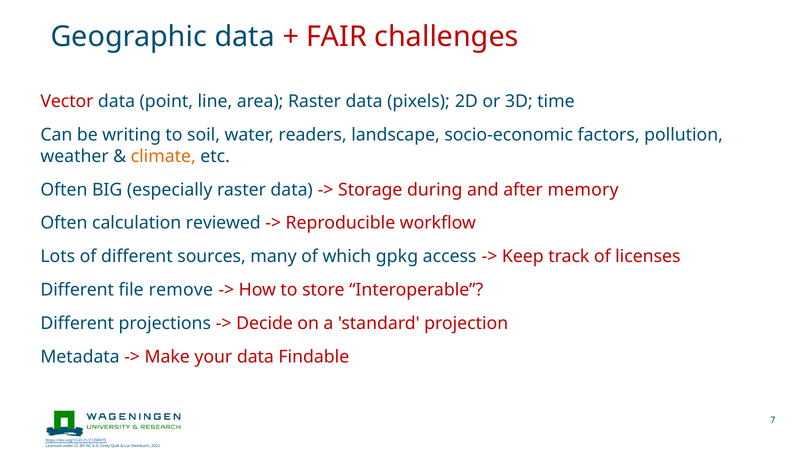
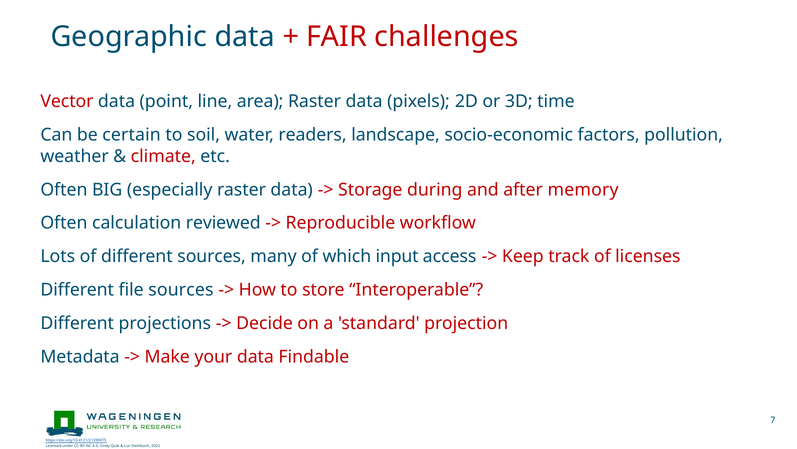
writing: writing -> certain (132, 135)
climate colour: orange -> red (163, 156)
gpkg: gpkg -> input (397, 256)
file remove: remove -> sources (181, 290)
